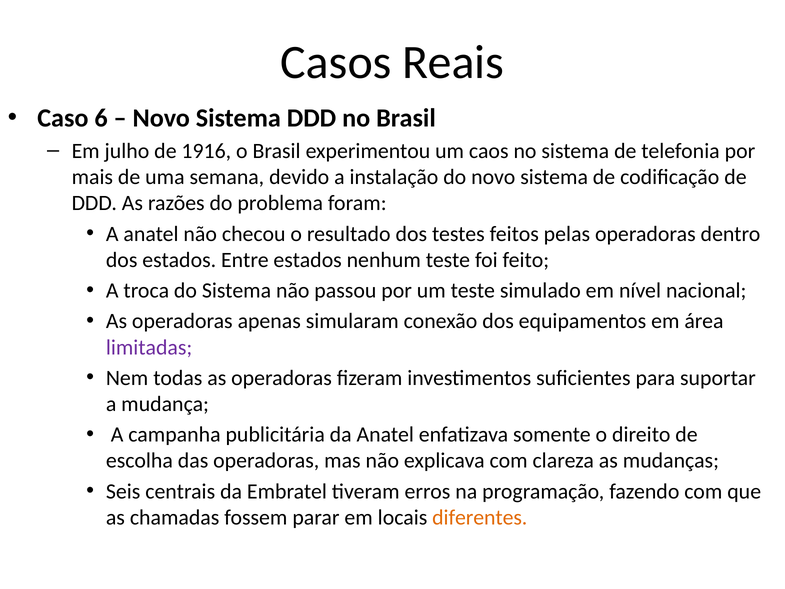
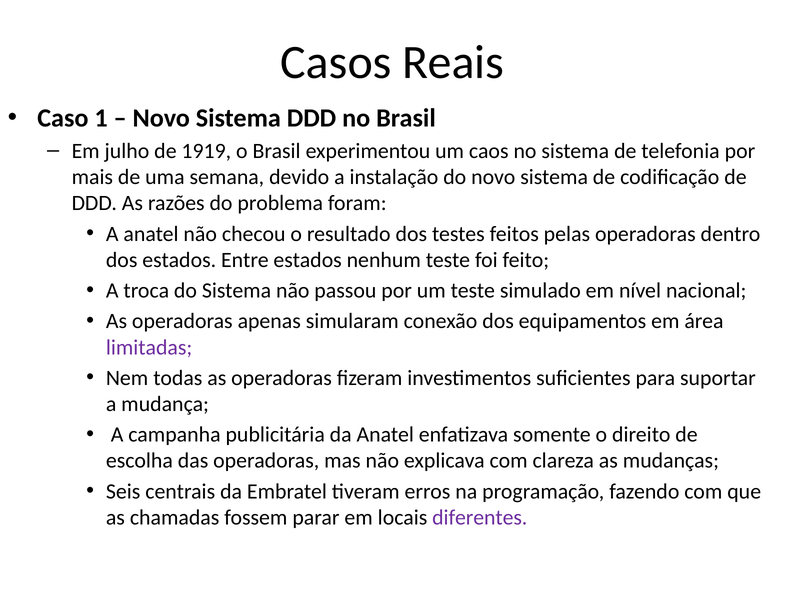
6: 6 -> 1 (101, 118)
1916: 1916 -> 1919 (206, 151)
diferentes colour: orange -> purple (480, 517)
